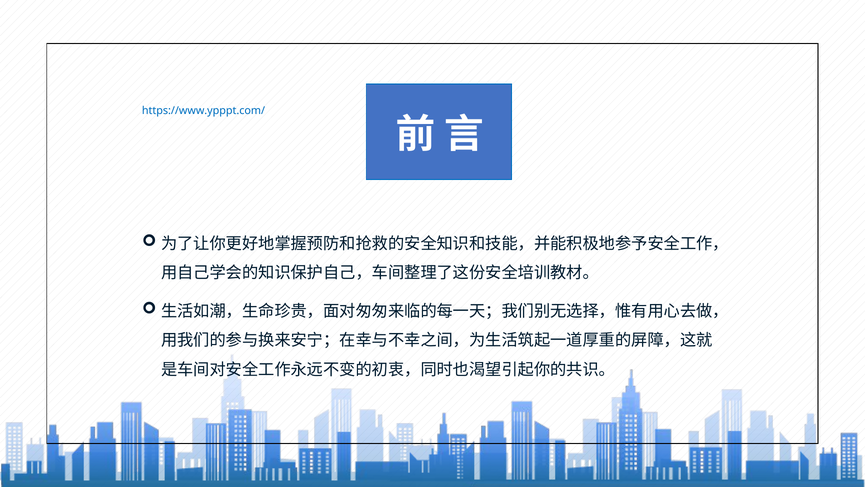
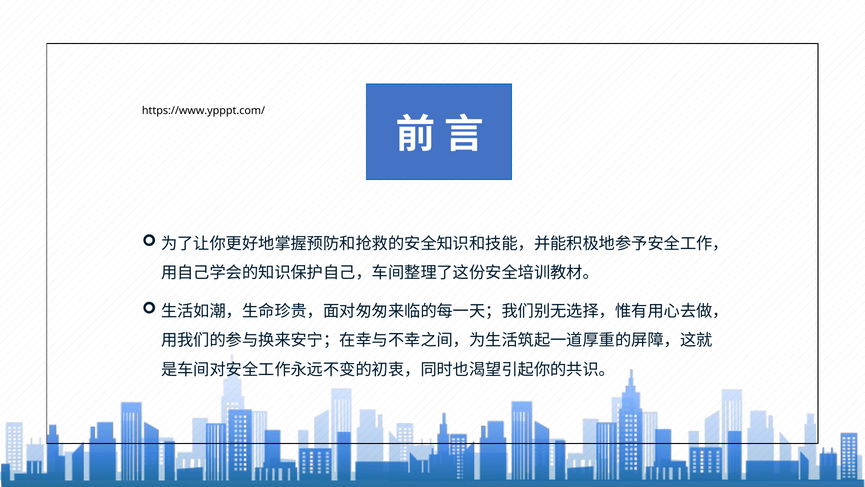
https://www.ypppt.com/ colour: blue -> black (204, 111)
